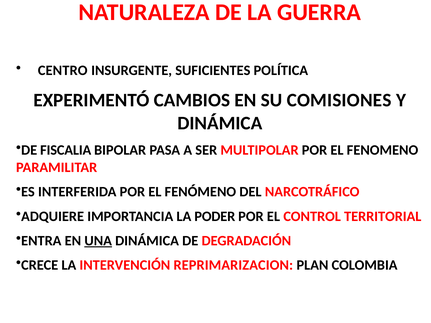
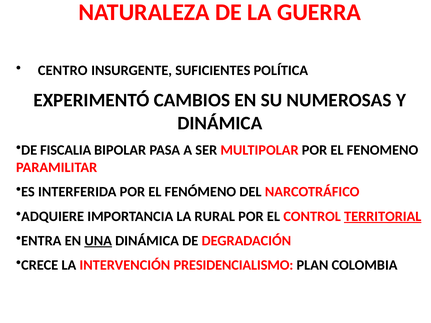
COMISIONES: COMISIONES -> NUMEROSAS (339, 100)
PODER: PODER -> RURAL (215, 216)
TERRITORIAL underline: none -> present (383, 216)
REPRIMARIZACION: REPRIMARIZACION -> PRESIDENCIALISMO (233, 265)
